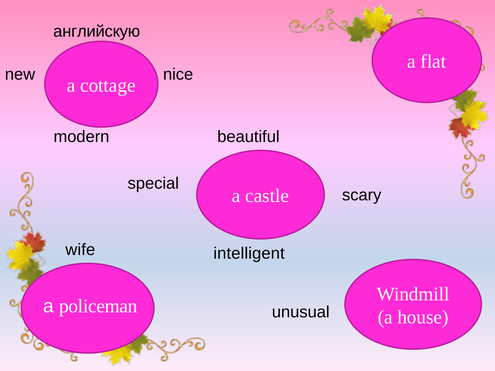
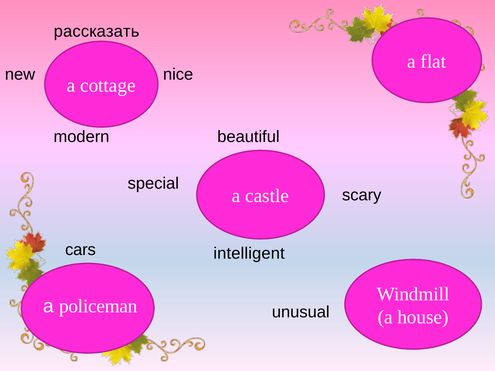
английскую: английскую -> рассказать (97, 31)
wife: wife -> cars (80, 250)
